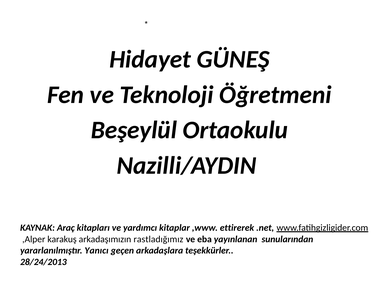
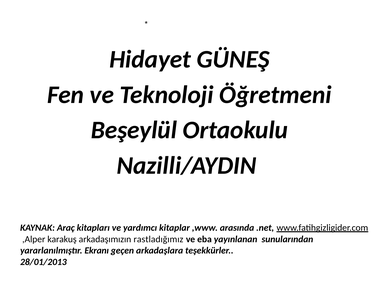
ettirerek: ettirerek -> arasında (237, 228)
Yanıcı: Yanıcı -> Ekranı (97, 251)
28/24/2013: 28/24/2013 -> 28/01/2013 (43, 262)
